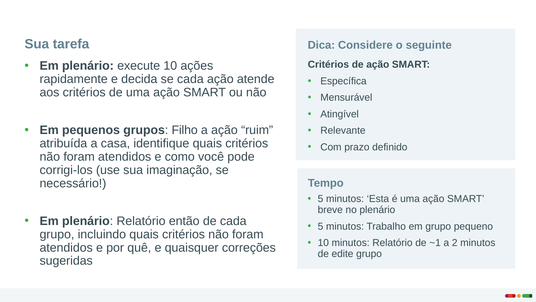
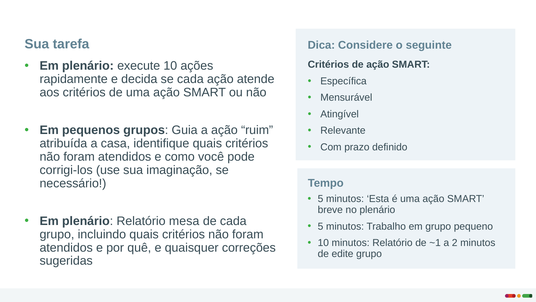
Filho: Filho -> Guia (185, 130)
então: então -> mesa (184, 221)
